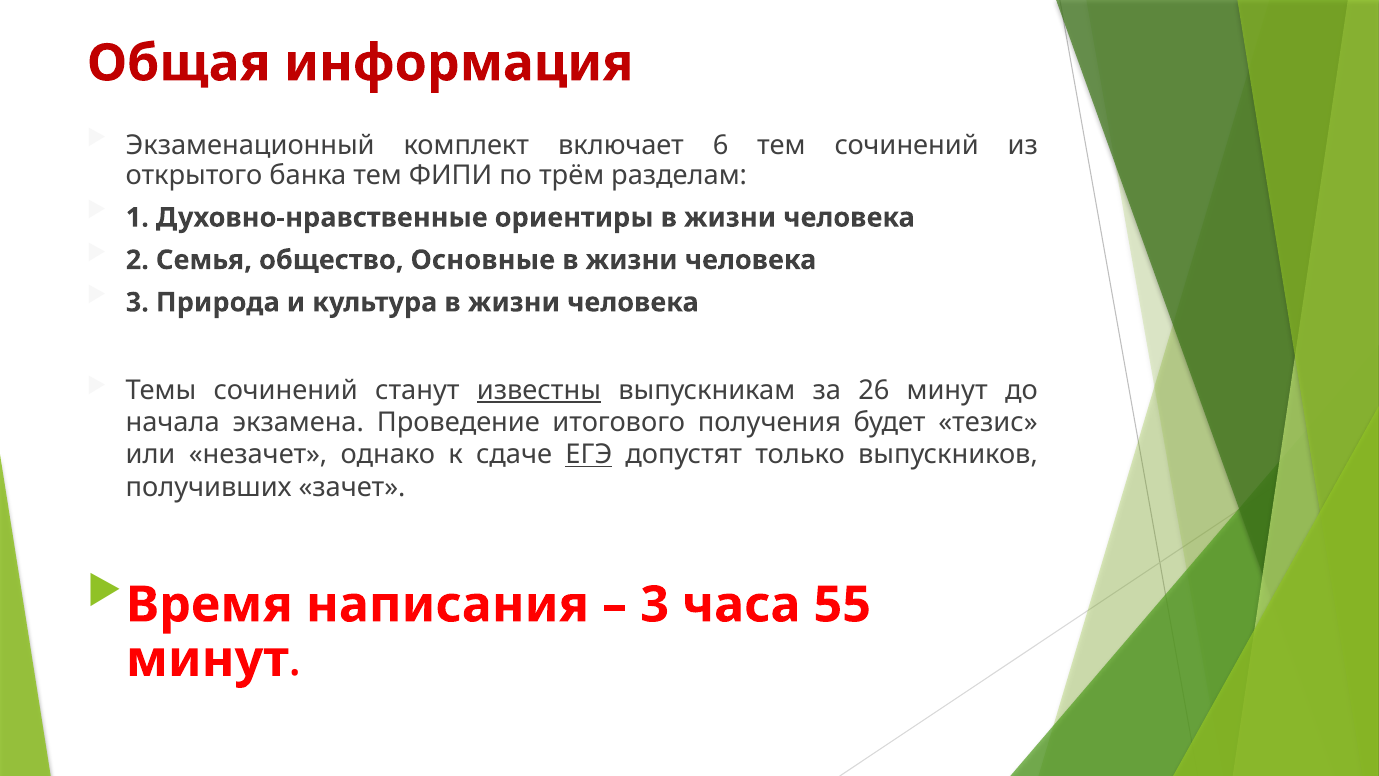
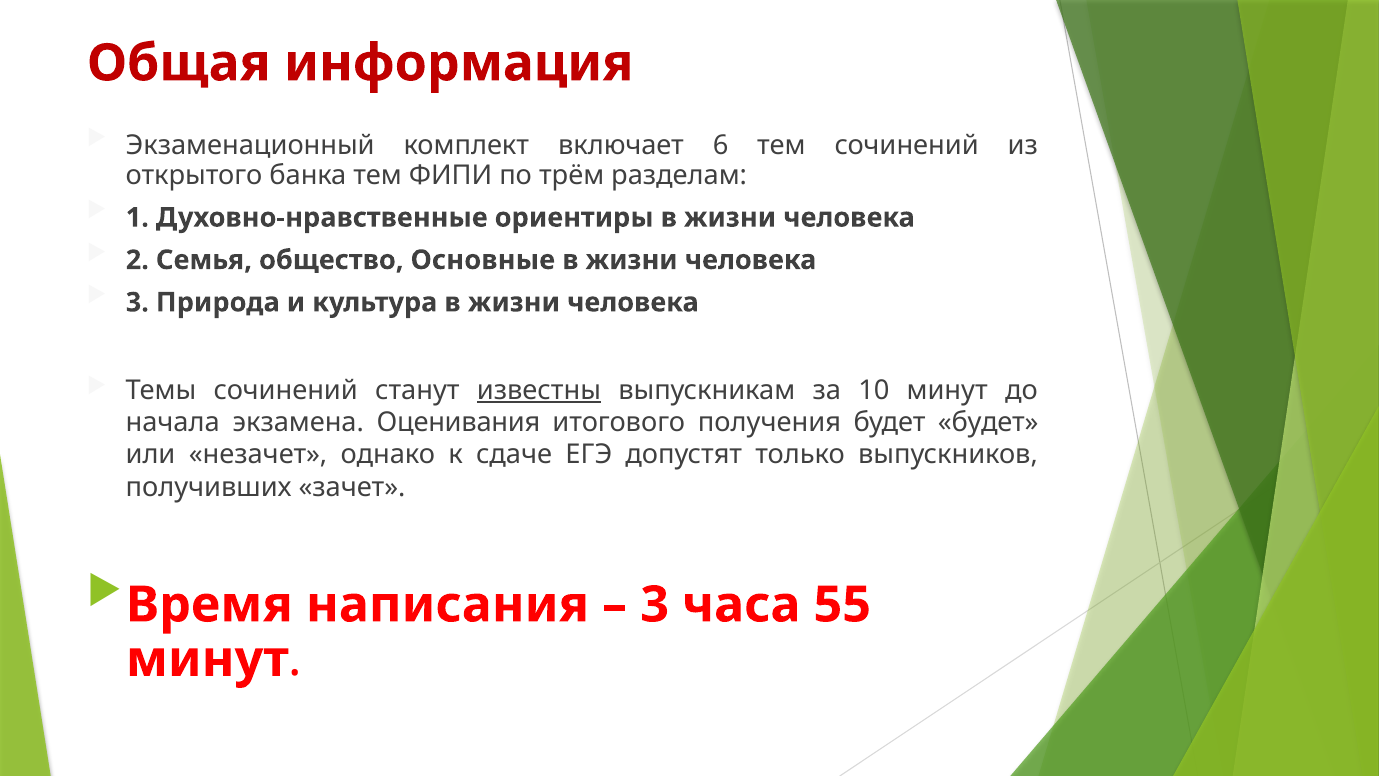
26: 26 -> 10 (874, 390)
Проведение: Проведение -> Оценивания (458, 422)
будет тезис: тезис -> будет (988, 422)
ЕГЭ underline: present -> none (589, 455)
